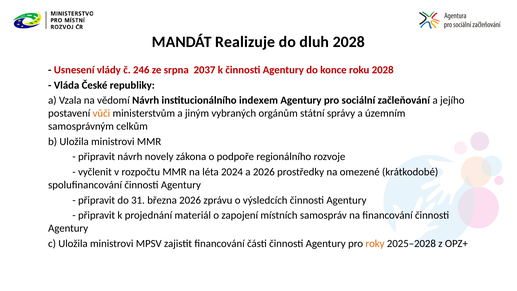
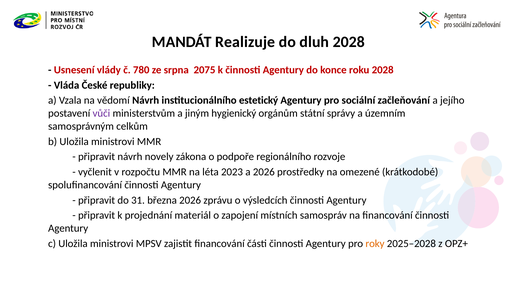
246: 246 -> 780 (141, 70)
2037: 2037 -> 2075 (204, 70)
indexem: indexem -> estetický (259, 100)
vůči colour: orange -> purple (101, 113)
vybraných: vybraných -> hygienický (234, 113)
2024: 2024 -> 2023 (232, 172)
